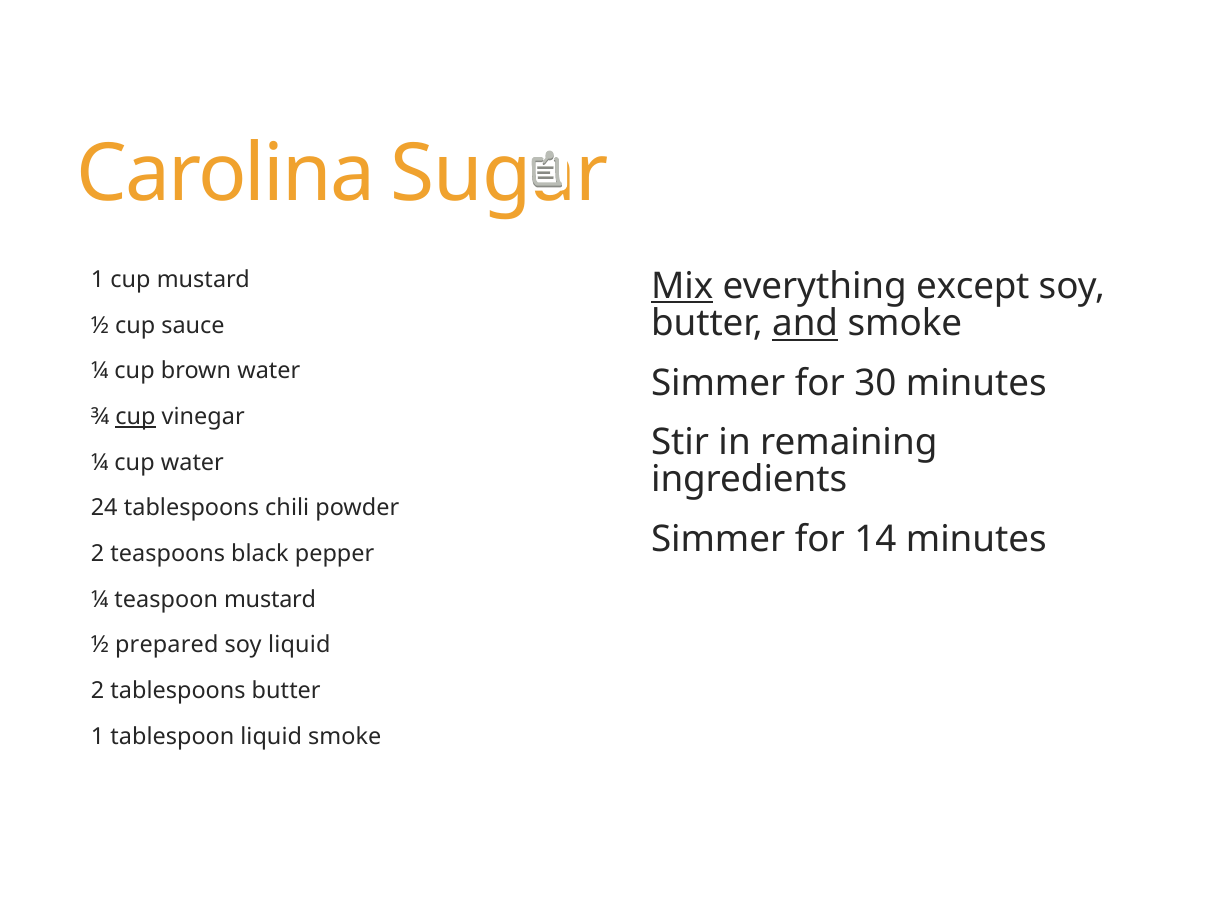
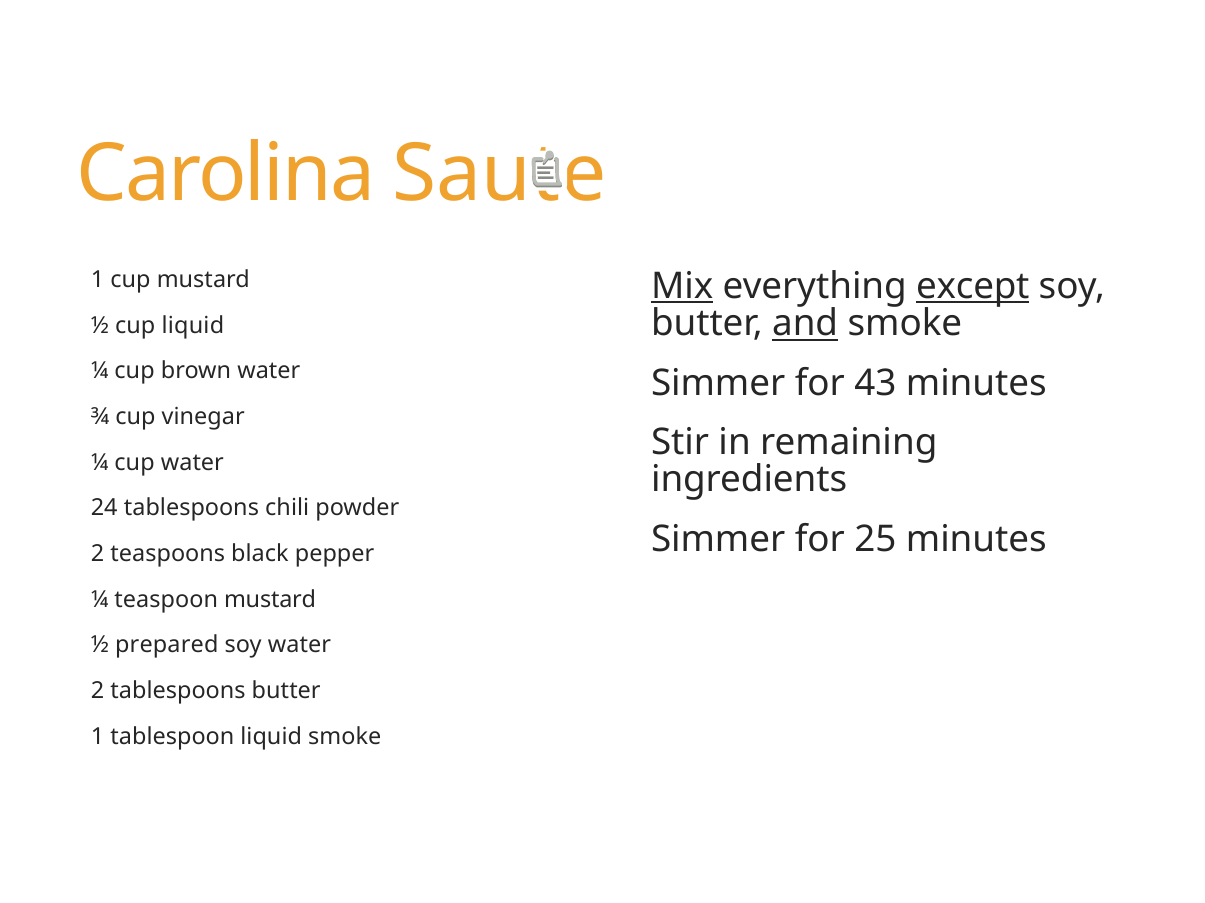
Sugar: Sugar -> Saute (499, 175)
except underline: none -> present (973, 287)
cup sauce: sauce -> liquid (193, 326)
30: 30 -> 43 (875, 383)
cup underline: present -> none (135, 417)
14: 14 -> 25 (875, 539)
soy liquid: liquid -> water (299, 646)
